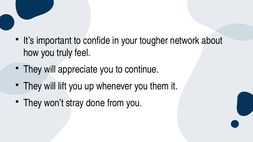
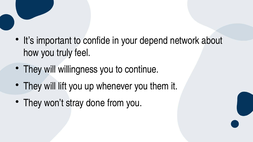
tougher: tougher -> depend (154, 41)
appreciate: appreciate -> willingness (78, 70)
